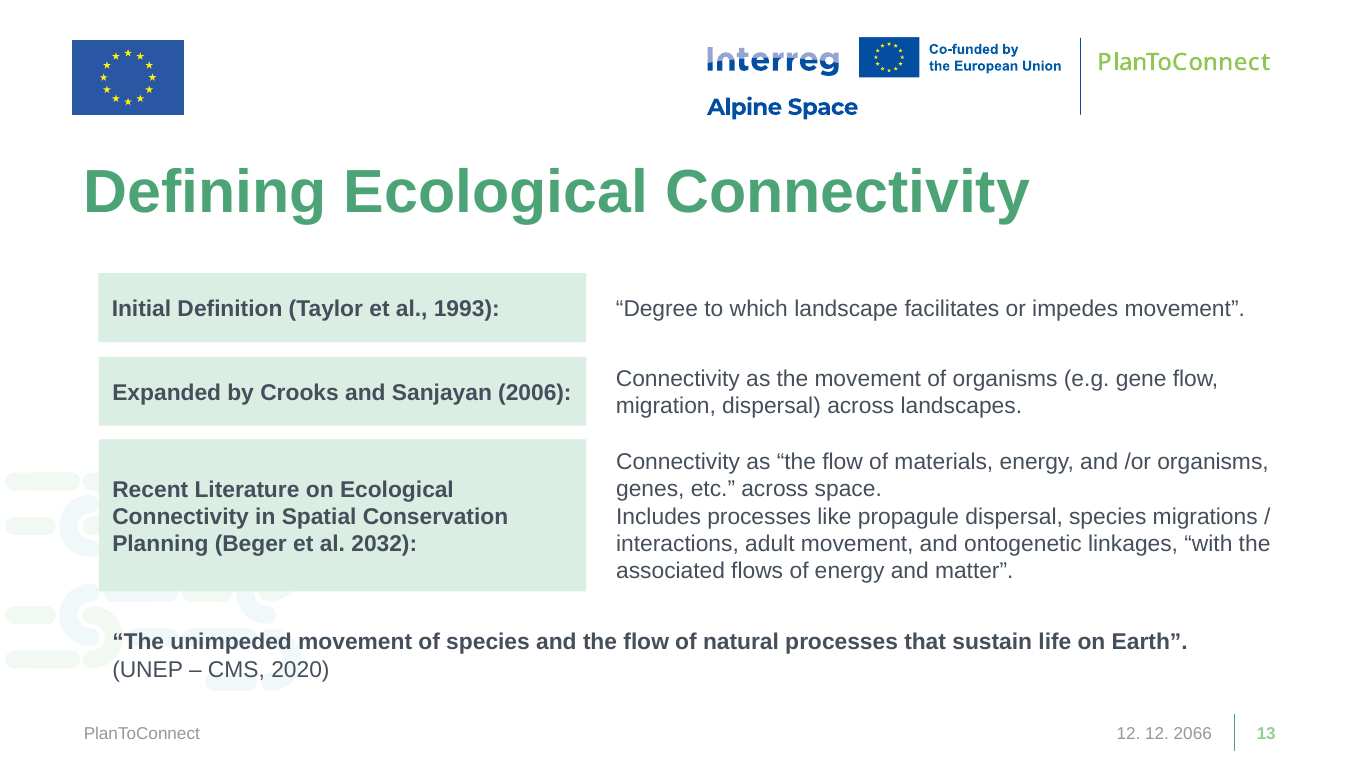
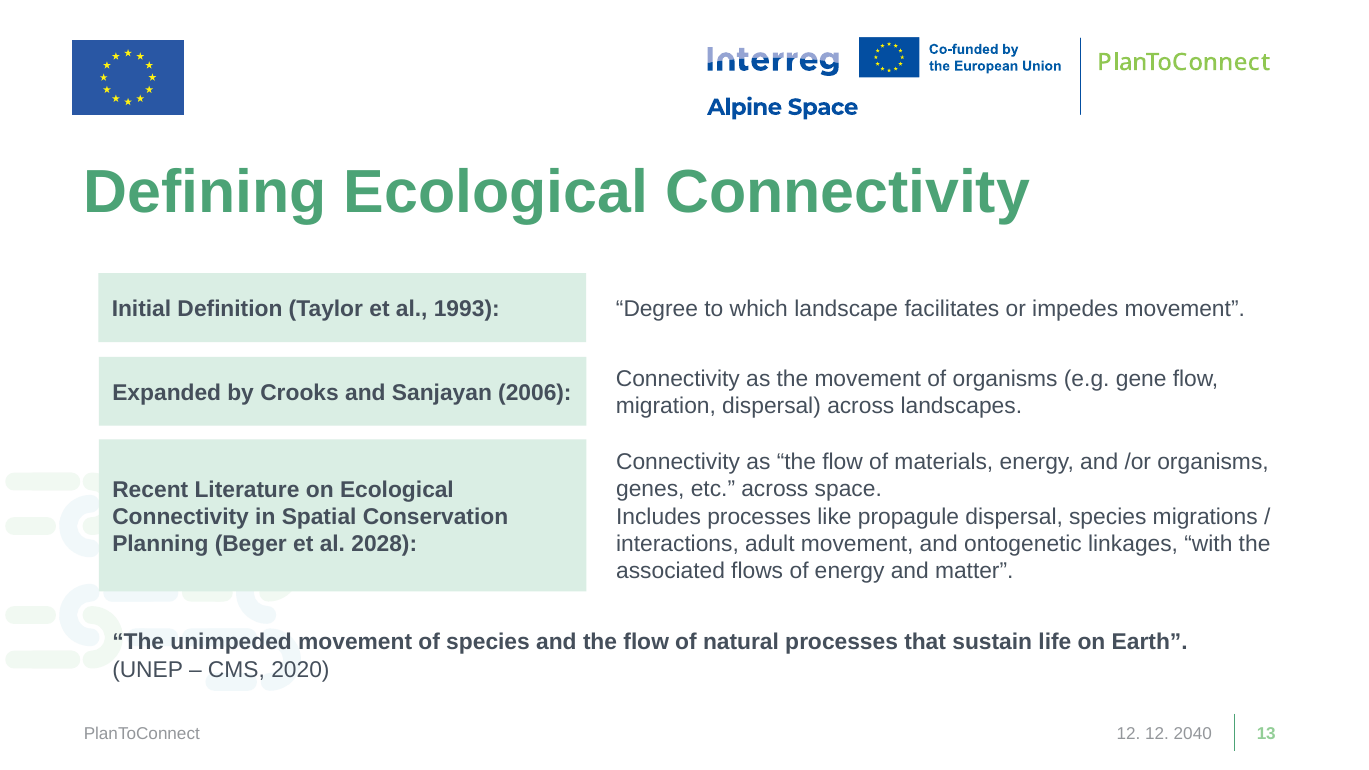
2032: 2032 -> 2028 (384, 544)
2066: 2066 -> 2040 (1193, 734)
